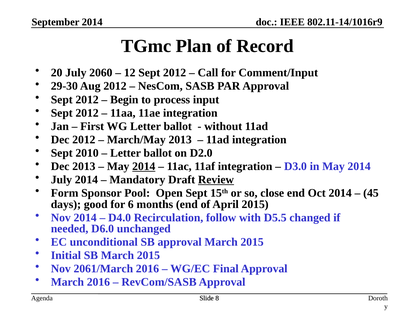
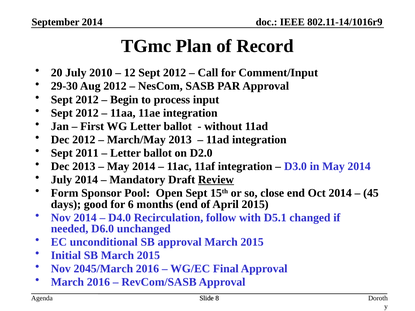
2060: 2060 -> 2010 (101, 73)
2010: 2010 -> 2011 (87, 153)
2014 underline: present -> none (144, 167)
D5.5: D5.5 -> D5.1 (275, 218)
2061/March: 2061/March -> 2045/March (103, 269)
